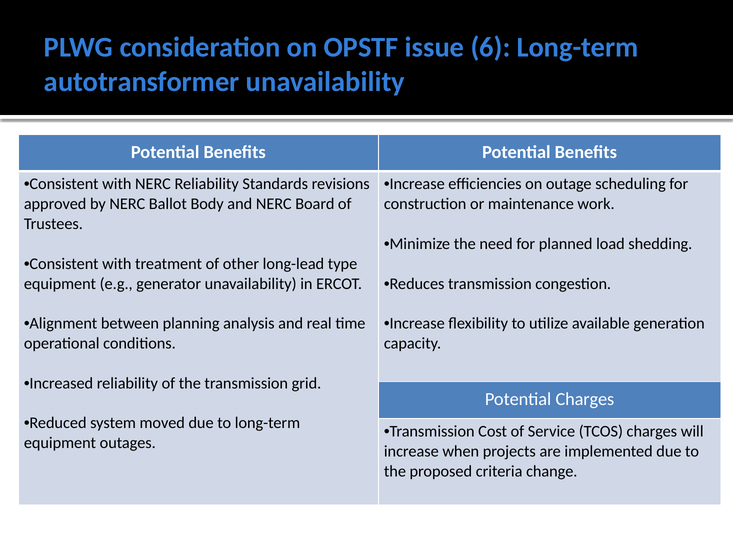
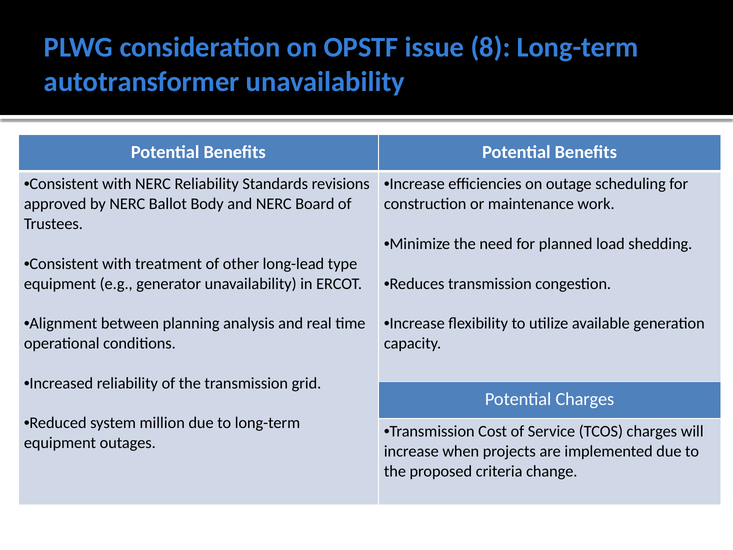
6: 6 -> 8 (491, 48)
moved: moved -> million (162, 423)
